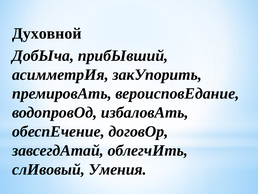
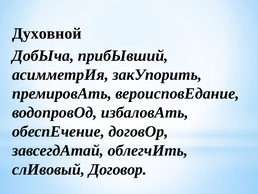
слИвовый Умения: Умения -> Договор (118, 169)
